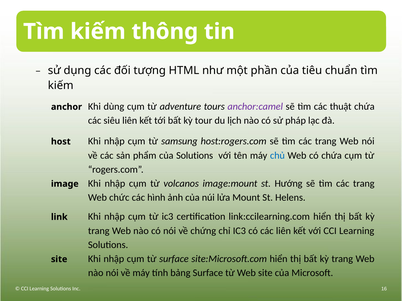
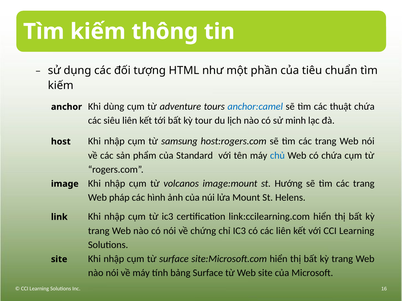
anchor:camel colour: purple -> blue (255, 107)
pháp: pháp -> minh (296, 121)
của Solutions: Solutions -> Standard (195, 156)
chức: chức -> pháp (119, 198)
